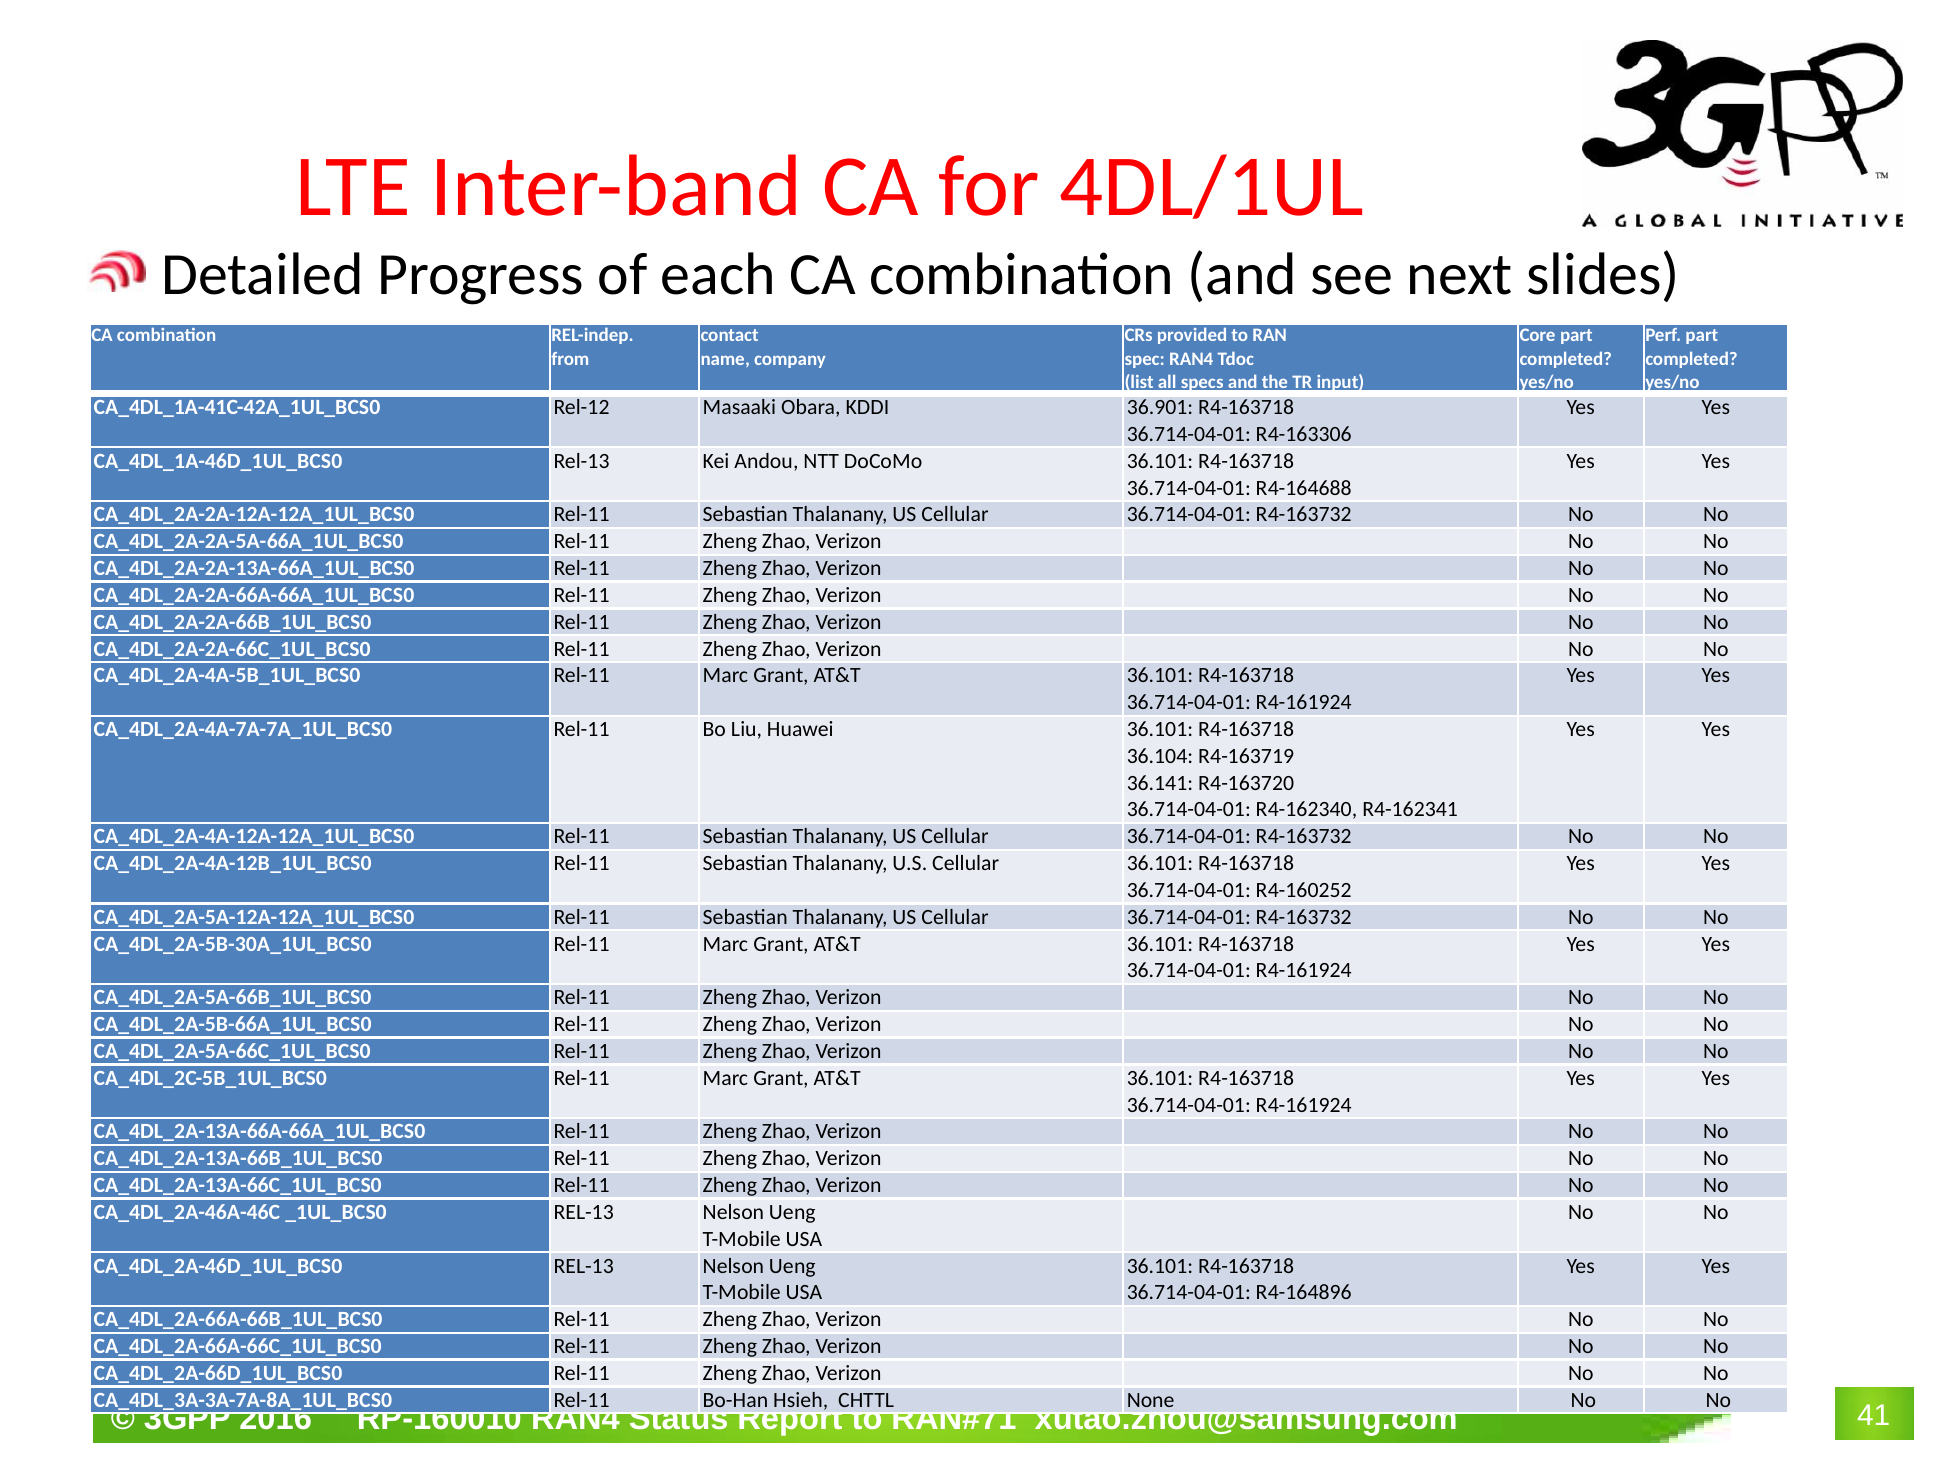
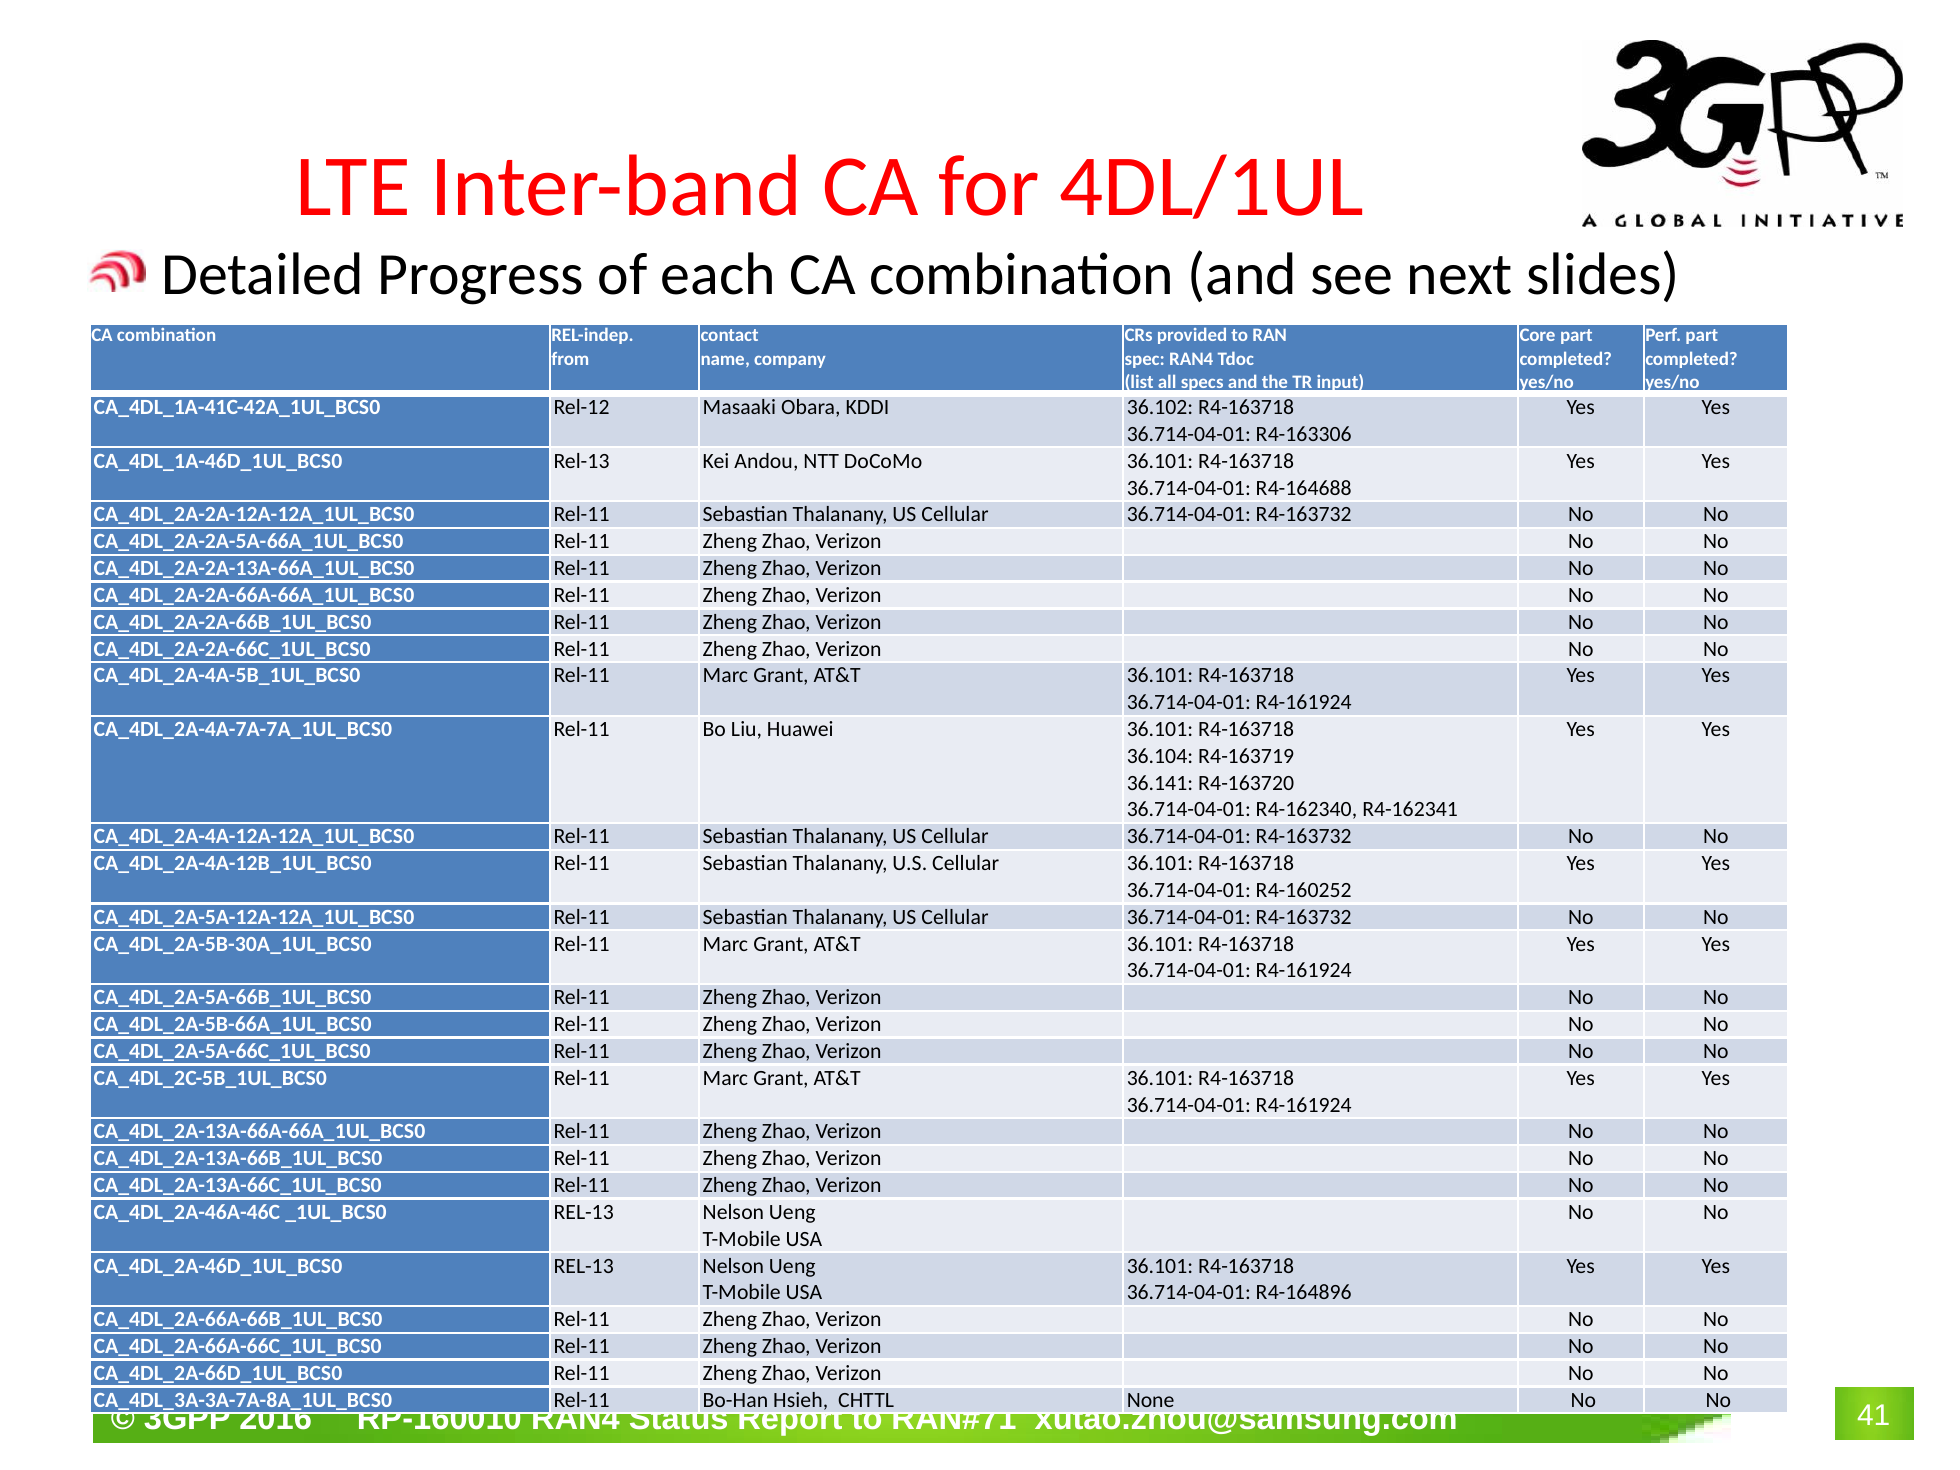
36.901: 36.901 -> 36.102 (1160, 407)
